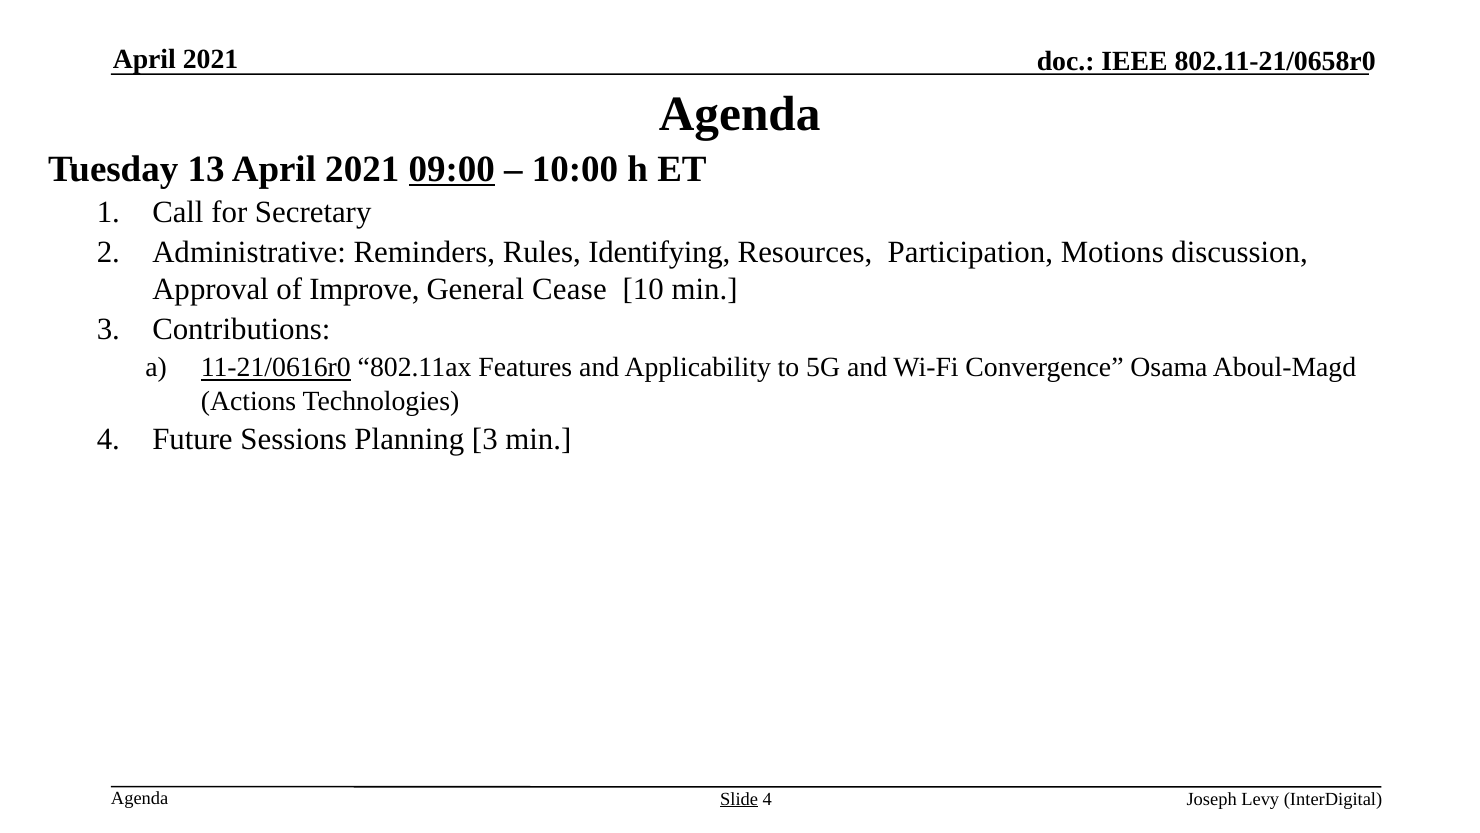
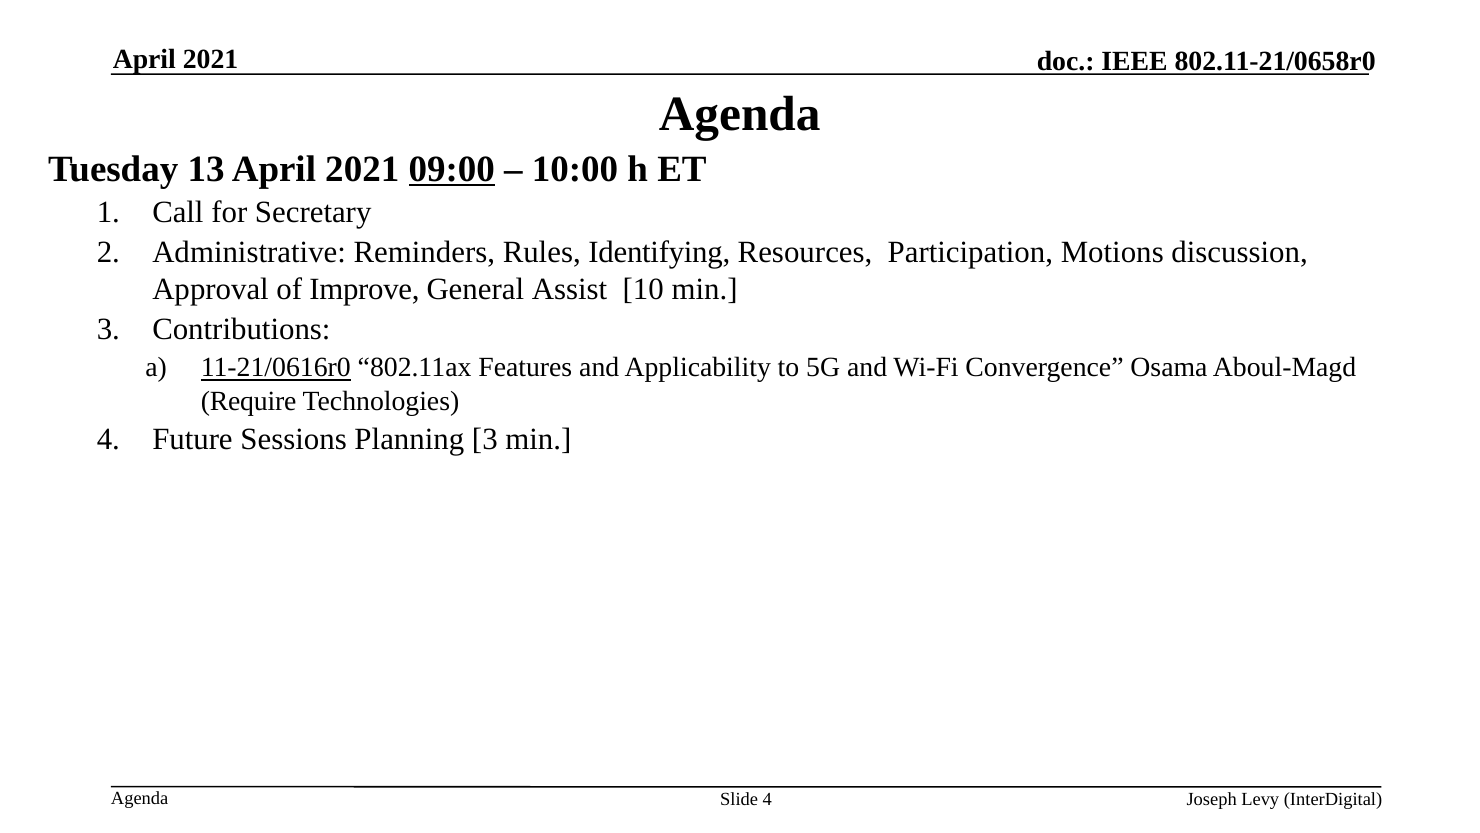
Cease: Cease -> Assist (570, 289)
Actions: Actions -> Require (249, 401)
Slide underline: present -> none (739, 798)
